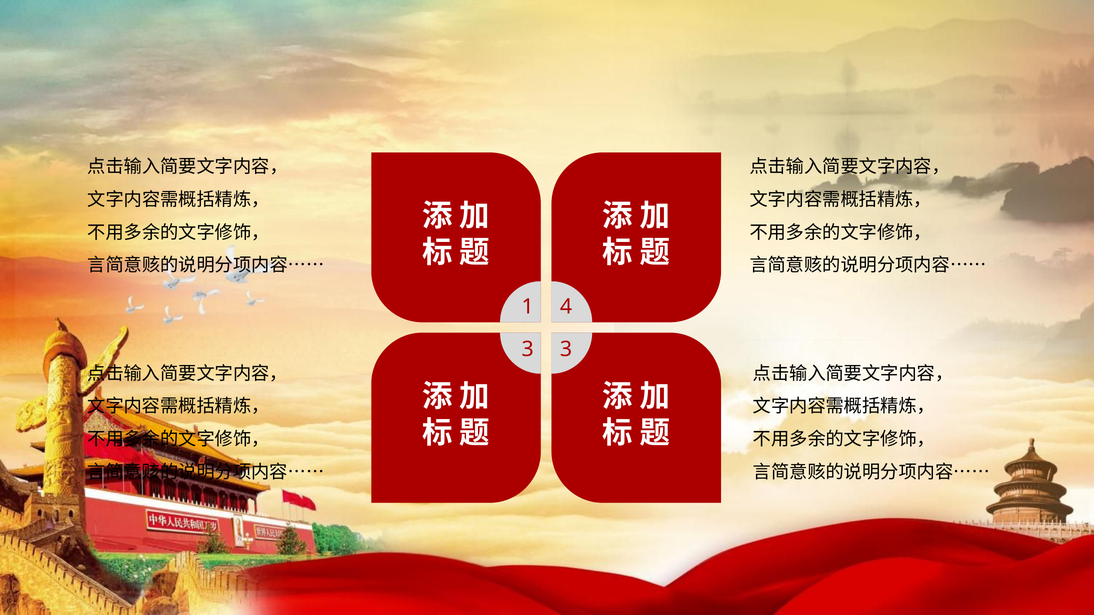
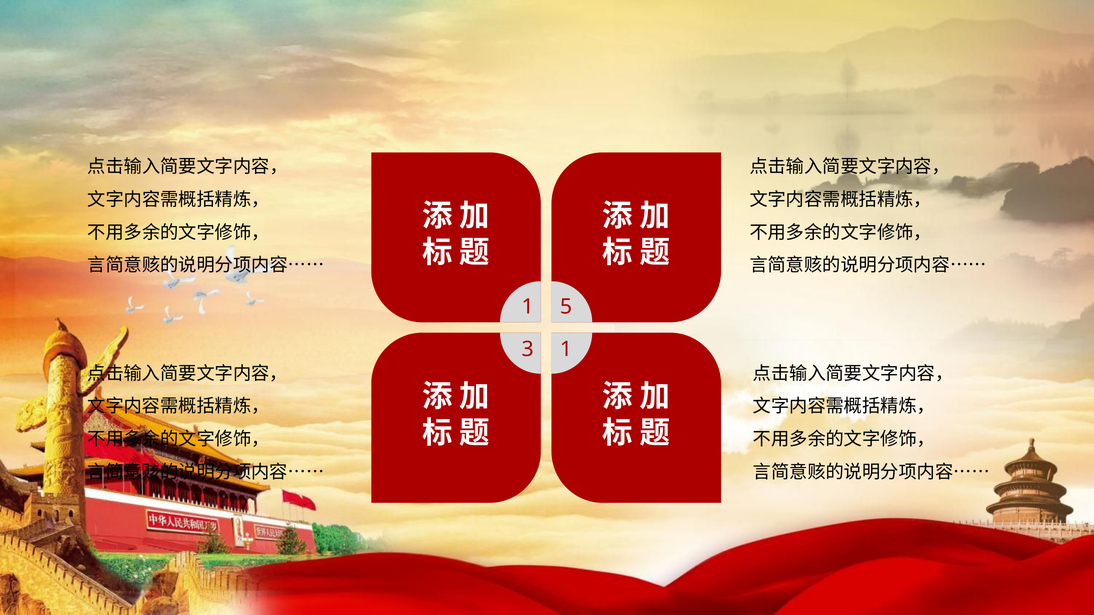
4: 4 -> 5 (566, 307)
3 3: 3 -> 1 (566, 349)
